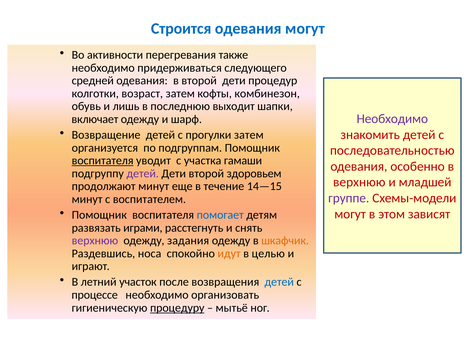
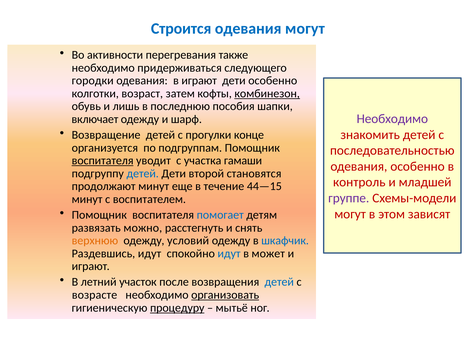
средней: средней -> городки (93, 81)
в второй: второй -> играют (199, 81)
дети процедур: процедур -> особенно (273, 81)
комбинезон underline: none -> present (267, 94)
выходит: выходит -> пособия (234, 106)
прогулки затем: затем -> конце (249, 135)
детей colour: purple -> blue (143, 174)
здоровьем: здоровьем -> становятся (254, 174)
верхнюю: верхнюю -> контроль (359, 182)
14—15: 14—15 -> 44—15 (264, 186)
играми: играми -> можно (143, 228)
верхнюю colour: purple -> orange (95, 241)
задания: задания -> условий (188, 241)
шкафчик colour: orange -> blue (285, 241)
Раздевшись носа: носа -> идут (150, 254)
идут colour: orange -> blue (229, 254)
целью: целью -> может (268, 254)
процессе: процессе -> возрасте (95, 295)
организовать underline: none -> present (225, 295)
